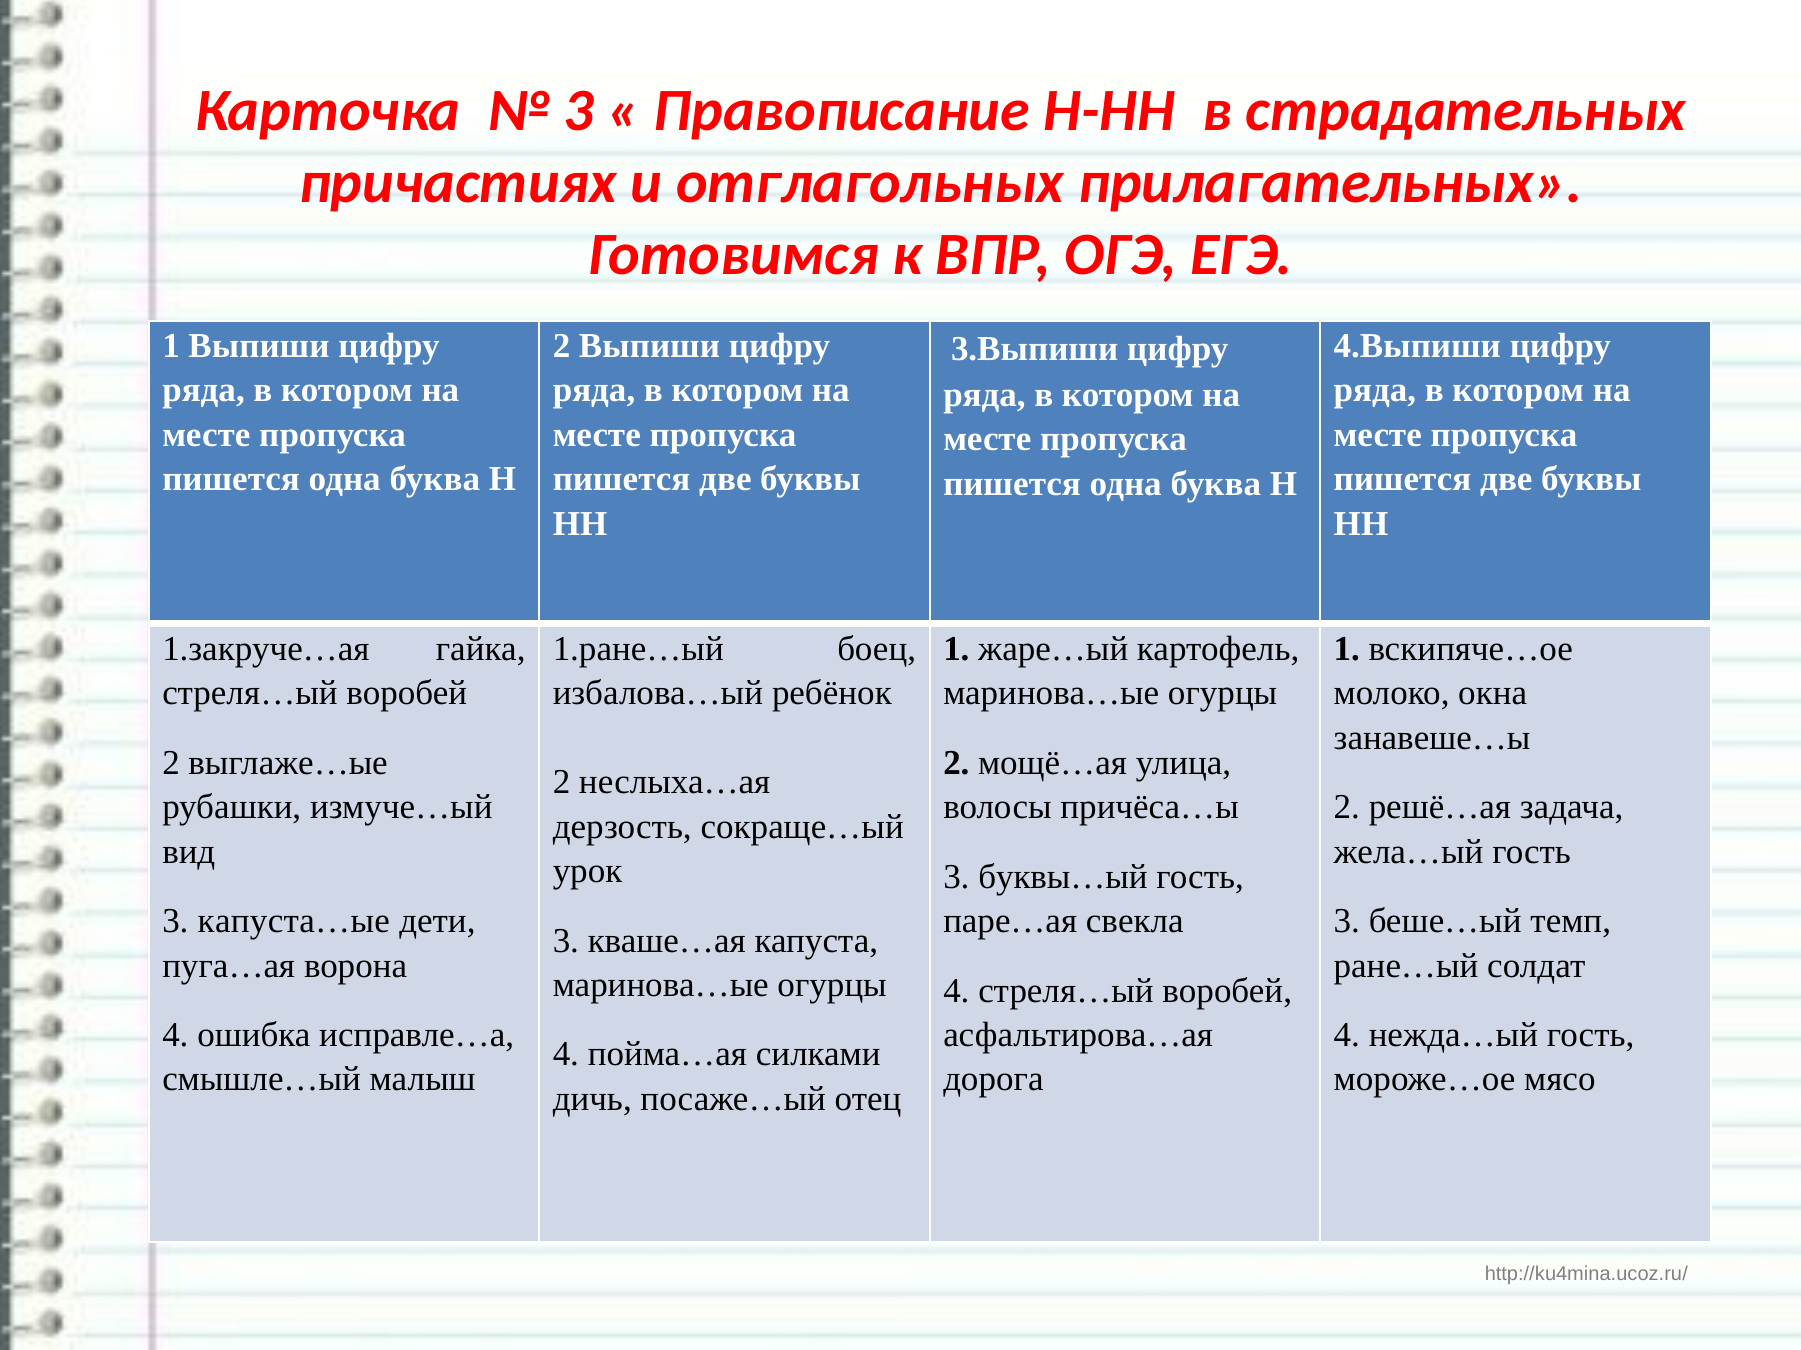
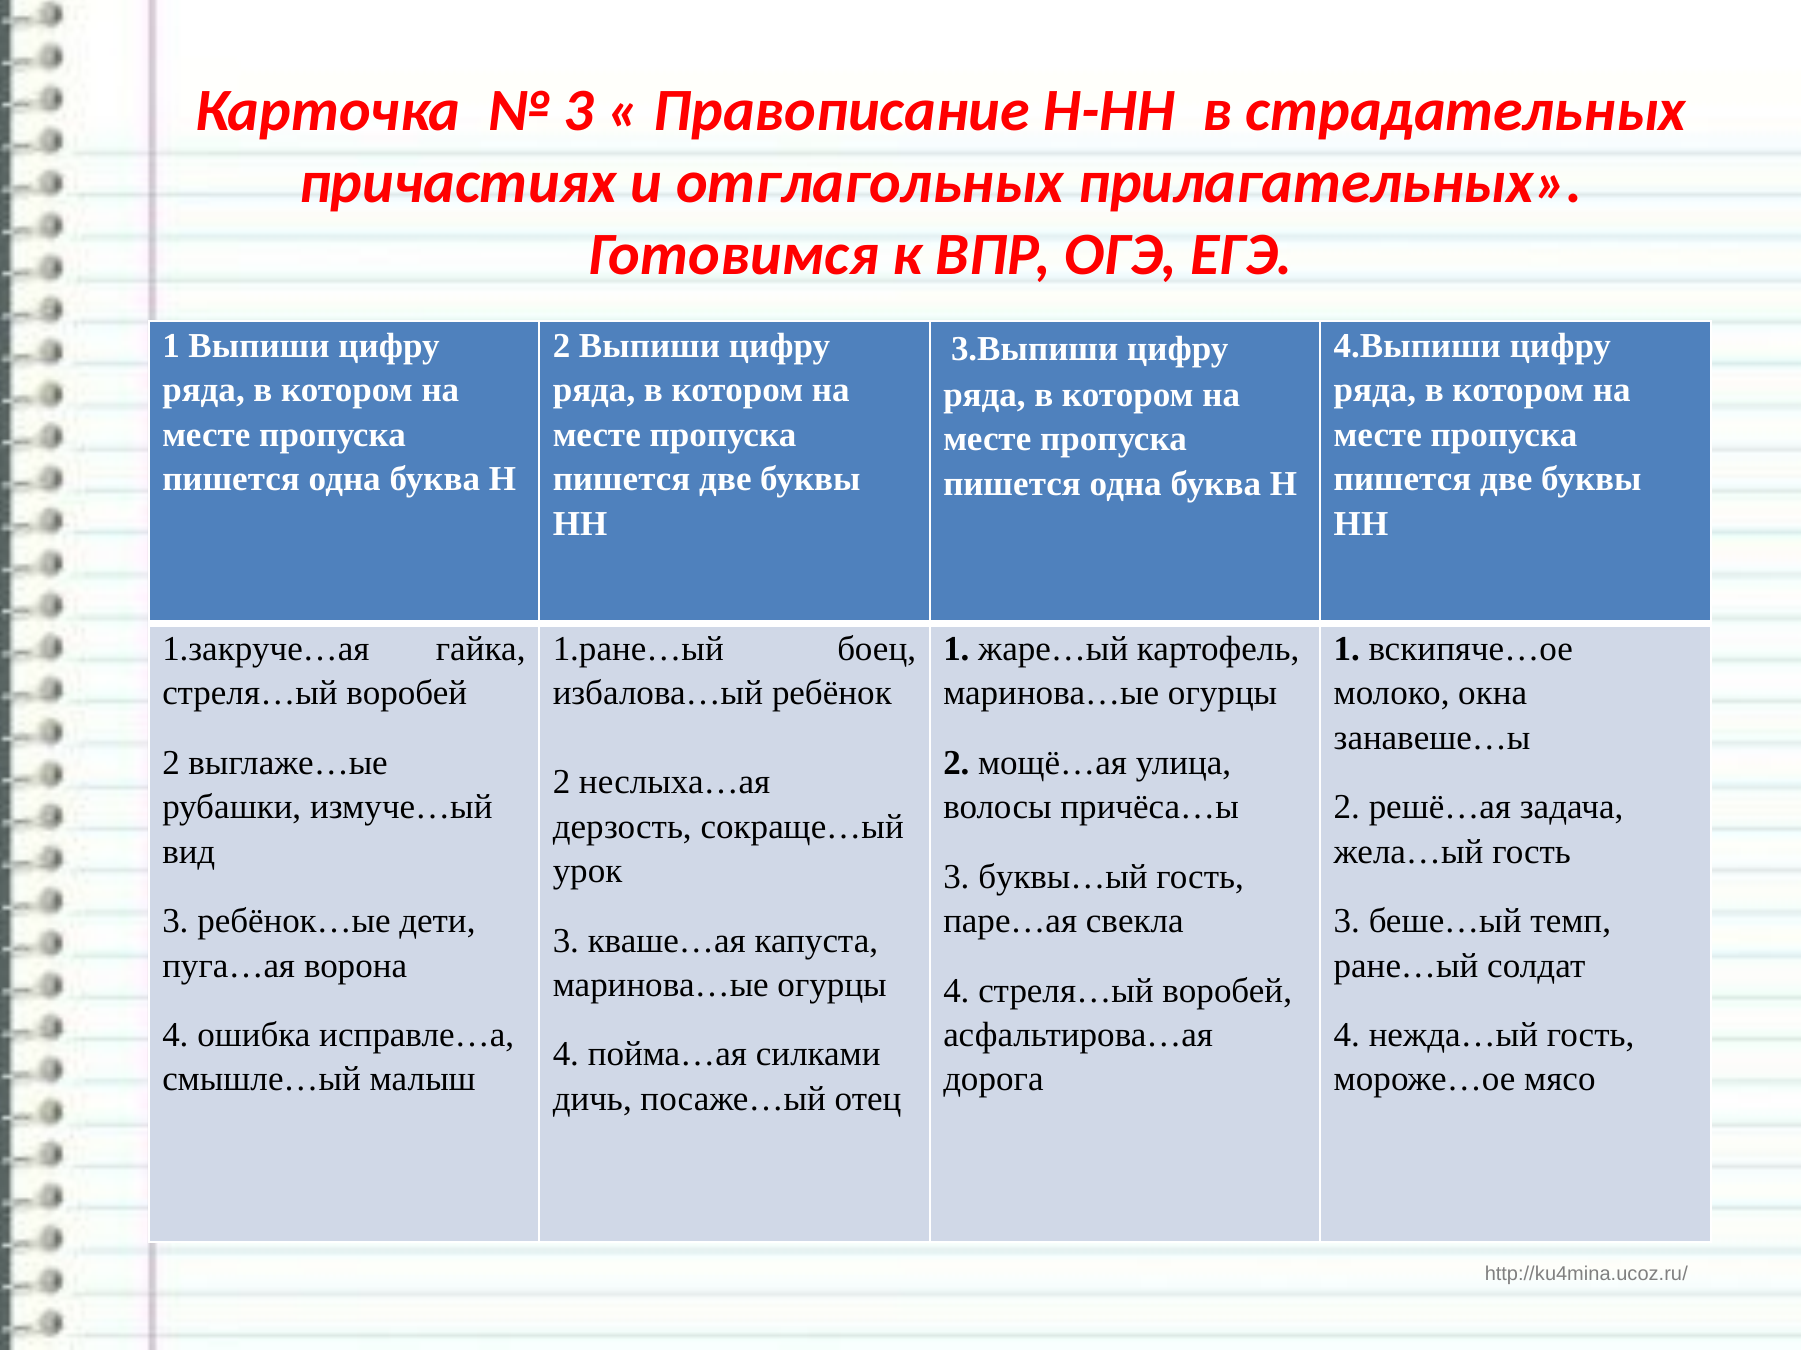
капуста…ые: капуста…ые -> ребёнок…ые (294, 922)
